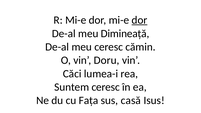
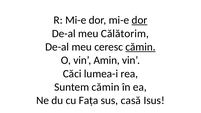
Dimineață: Dimineață -> Călătorim (125, 34)
cămin underline: none -> present (141, 47)
Doru: Doru -> Amin (107, 60)
Suntem ceresc: ceresc -> cămin (106, 87)
